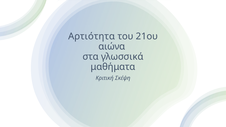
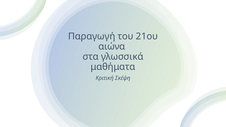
Αρτιότητα: Αρτιότητα -> Παραγωγή (92, 36)
